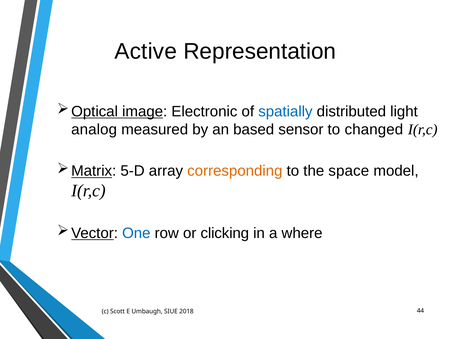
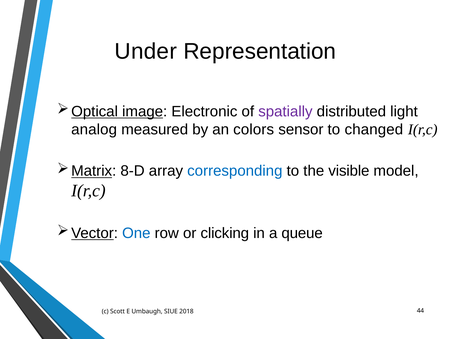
Active: Active -> Under (146, 51)
spatially colour: blue -> purple (285, 111)
based: based -> colors (254, 129)
5-D: 5-D -> 8-D (133, 171)
corresponding colour: orange -> blue (235, 171)
space: space -> visible (349, 171)
where: where -> queue (302, 233)
